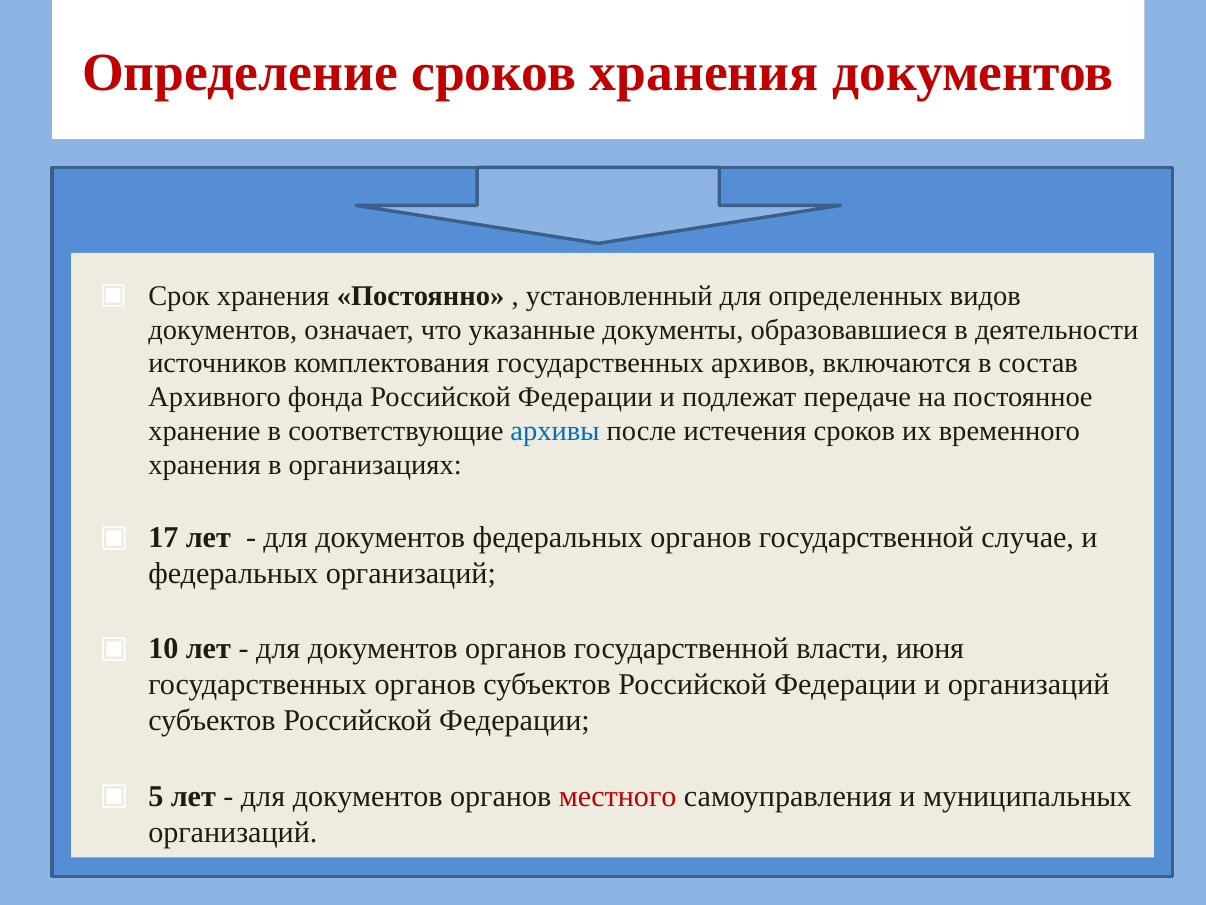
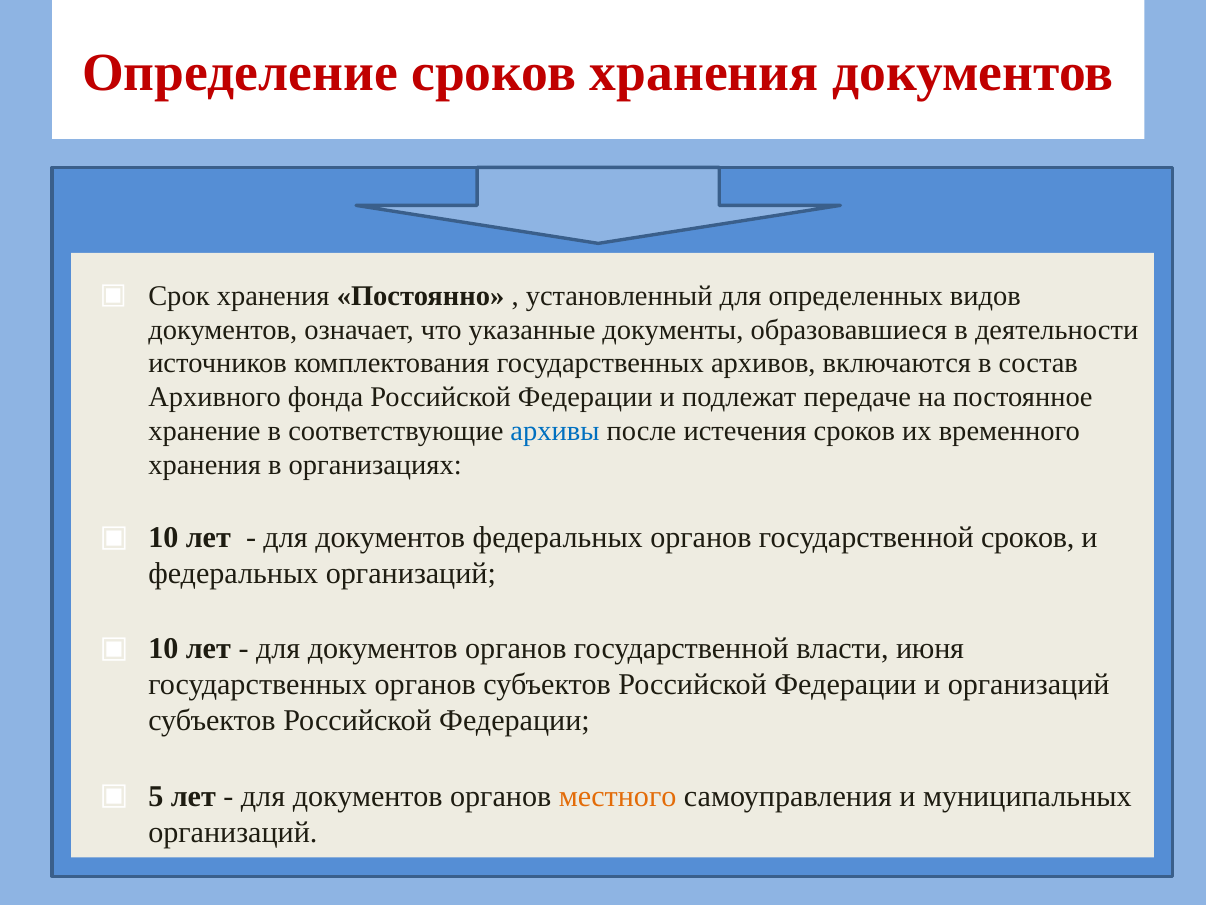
17: 17 -> 10 (163, 537)
государственной случае: случае -> сроков (1028, 537)
местного colour: red -> orange (618, 796)
